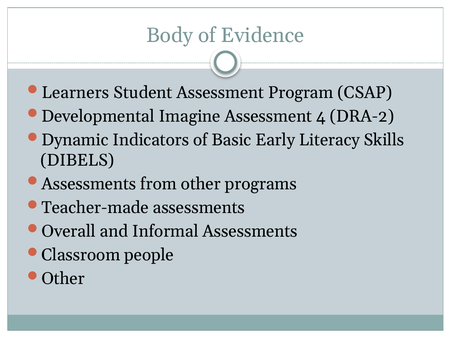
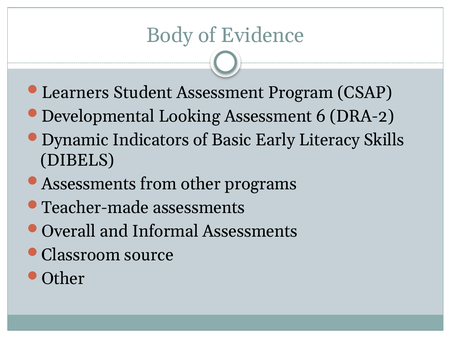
Imagine: Imagine -> Looking (190, 116)
4: 4 -> 6 (321, 116)
people: people -> source (149, 255)
